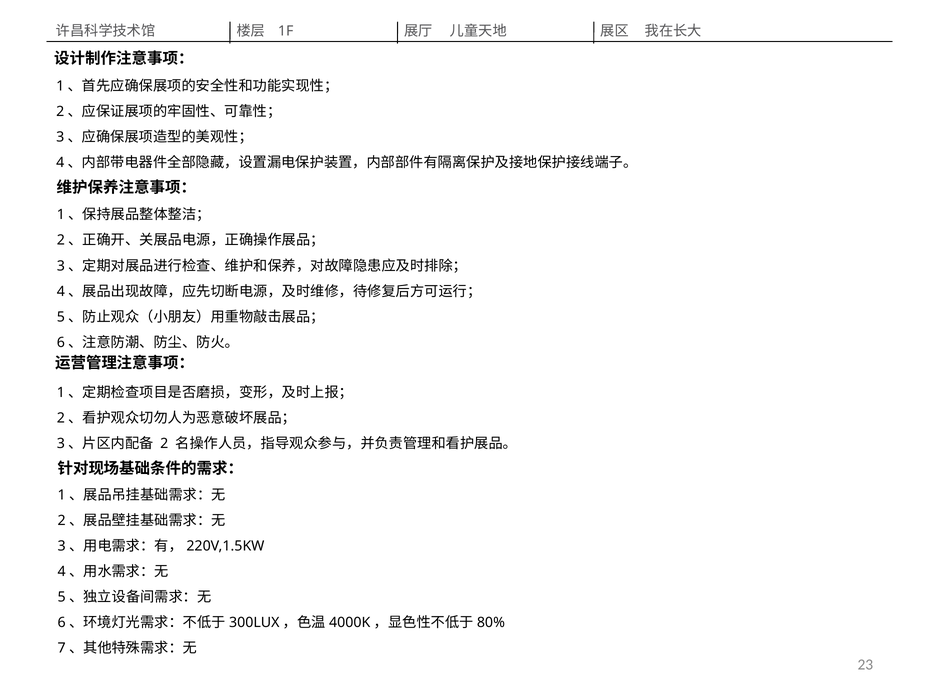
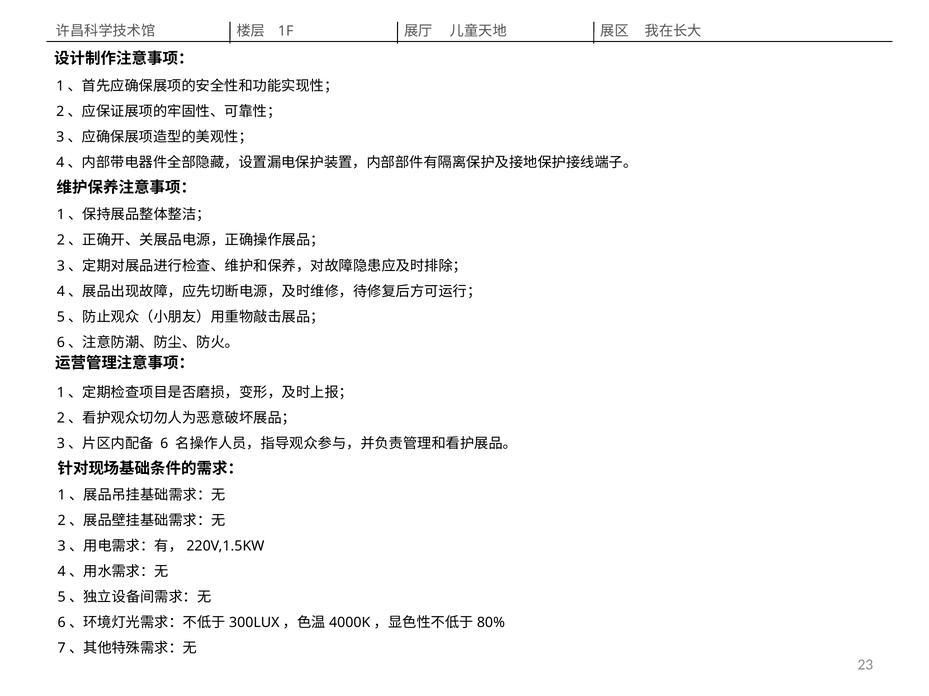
2: 2 -> 6 (164, 444)
